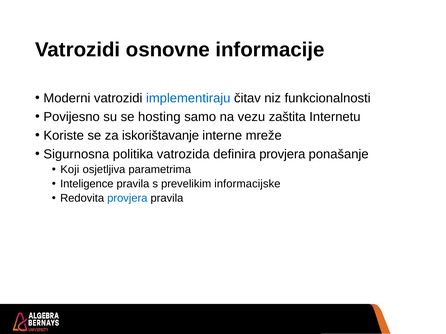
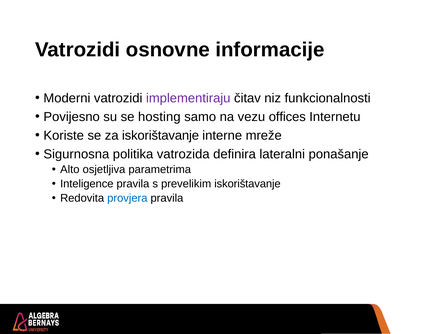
implementiraju colour: blue -> purple (188, 98)
zaštita: zaštita -> offices (287, 117)
definira provjera: provjera -> lateralni (282, 154)
Koji: Koji -> Alto (70, 170)
prevelikim informacijske: informacijske -> iskorištavanje (247, 184)
